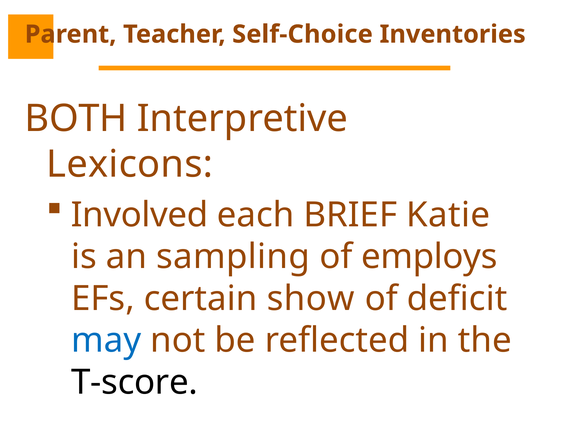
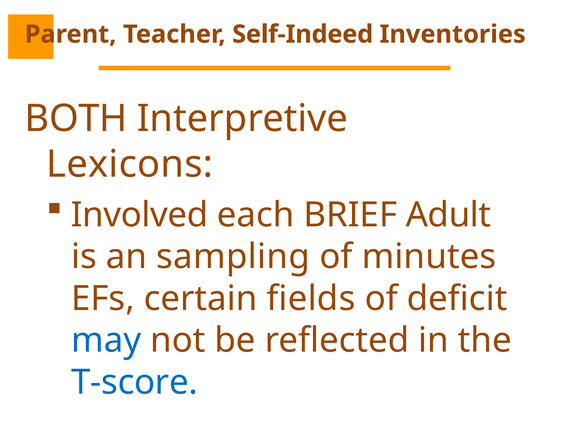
Self-Choice: Self-Choice -> Self-Indeed (303, 34)
Katie: Katie -> Adult (448, 215)
employs: employs -> minutes (429, 257)
show: show -> fields (311, 299)
T-score colour: black -> blue (135, 382)
